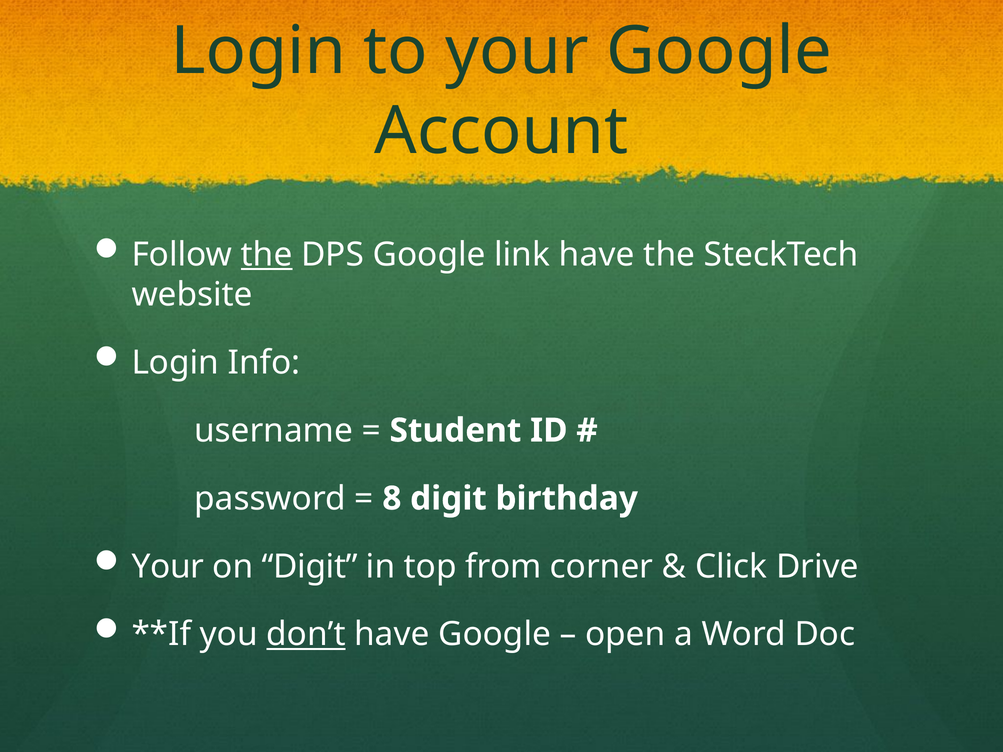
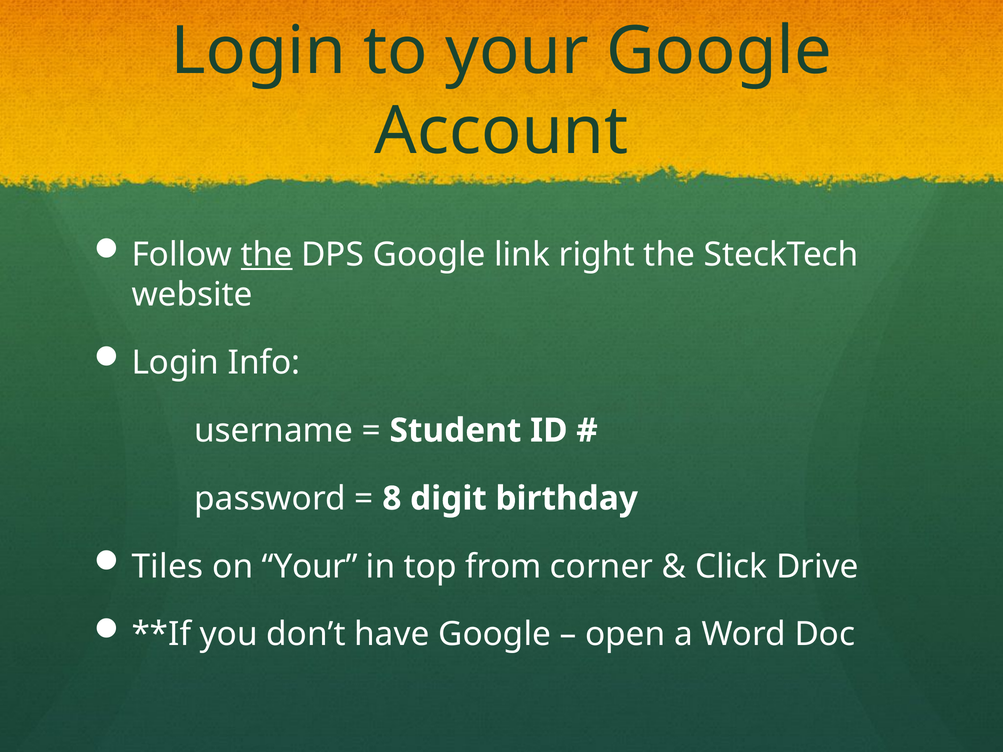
link have: have -> right (597, 255)
Your: Your -> Tiles (168, 567)
on Digit: Digit -> Your (310, 567)
don’t underline: present -> none (306, 635)
